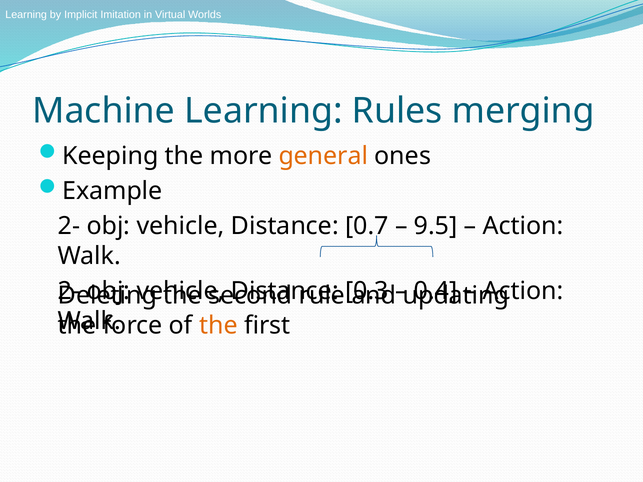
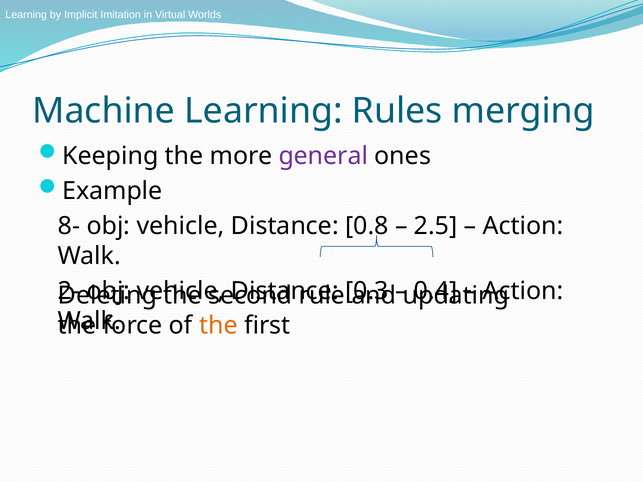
general colour: orange -> purple (323, 156)
2-: 2- -> 8- (69, 226)
0.7: 0.7 -> 0.8 (367, 226)
9.5: 9.5 -> 2.5 (436, 226)
